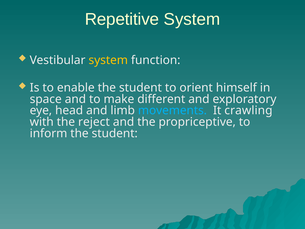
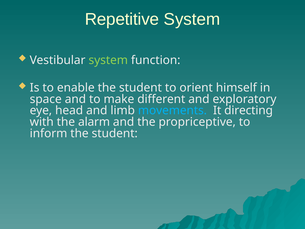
system colour: yellow -> light green (108, 60)
crawling: crawling -> directing (249, 110)
reject: reject -> alarm (94, 122)
